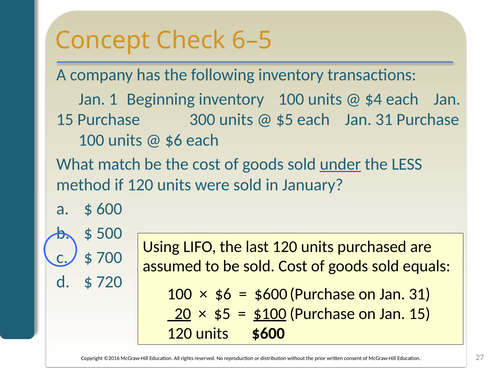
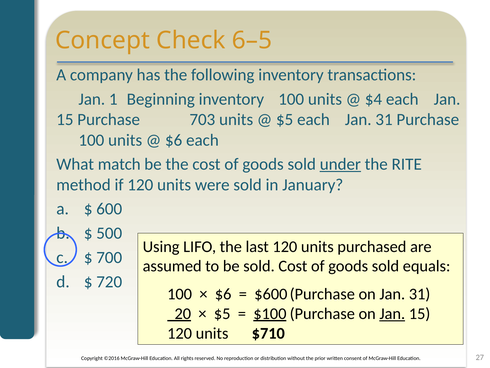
300: 300 -> 703 (202, 119)
LESS: LESS -> RITE (407, 164)
Jan underline: none -> present (392, 313)
$600: $600 -> $710 (268, 333)
